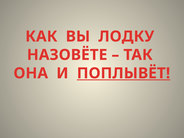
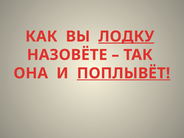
ЛОДКУ underline: none -> present (126, 36)
